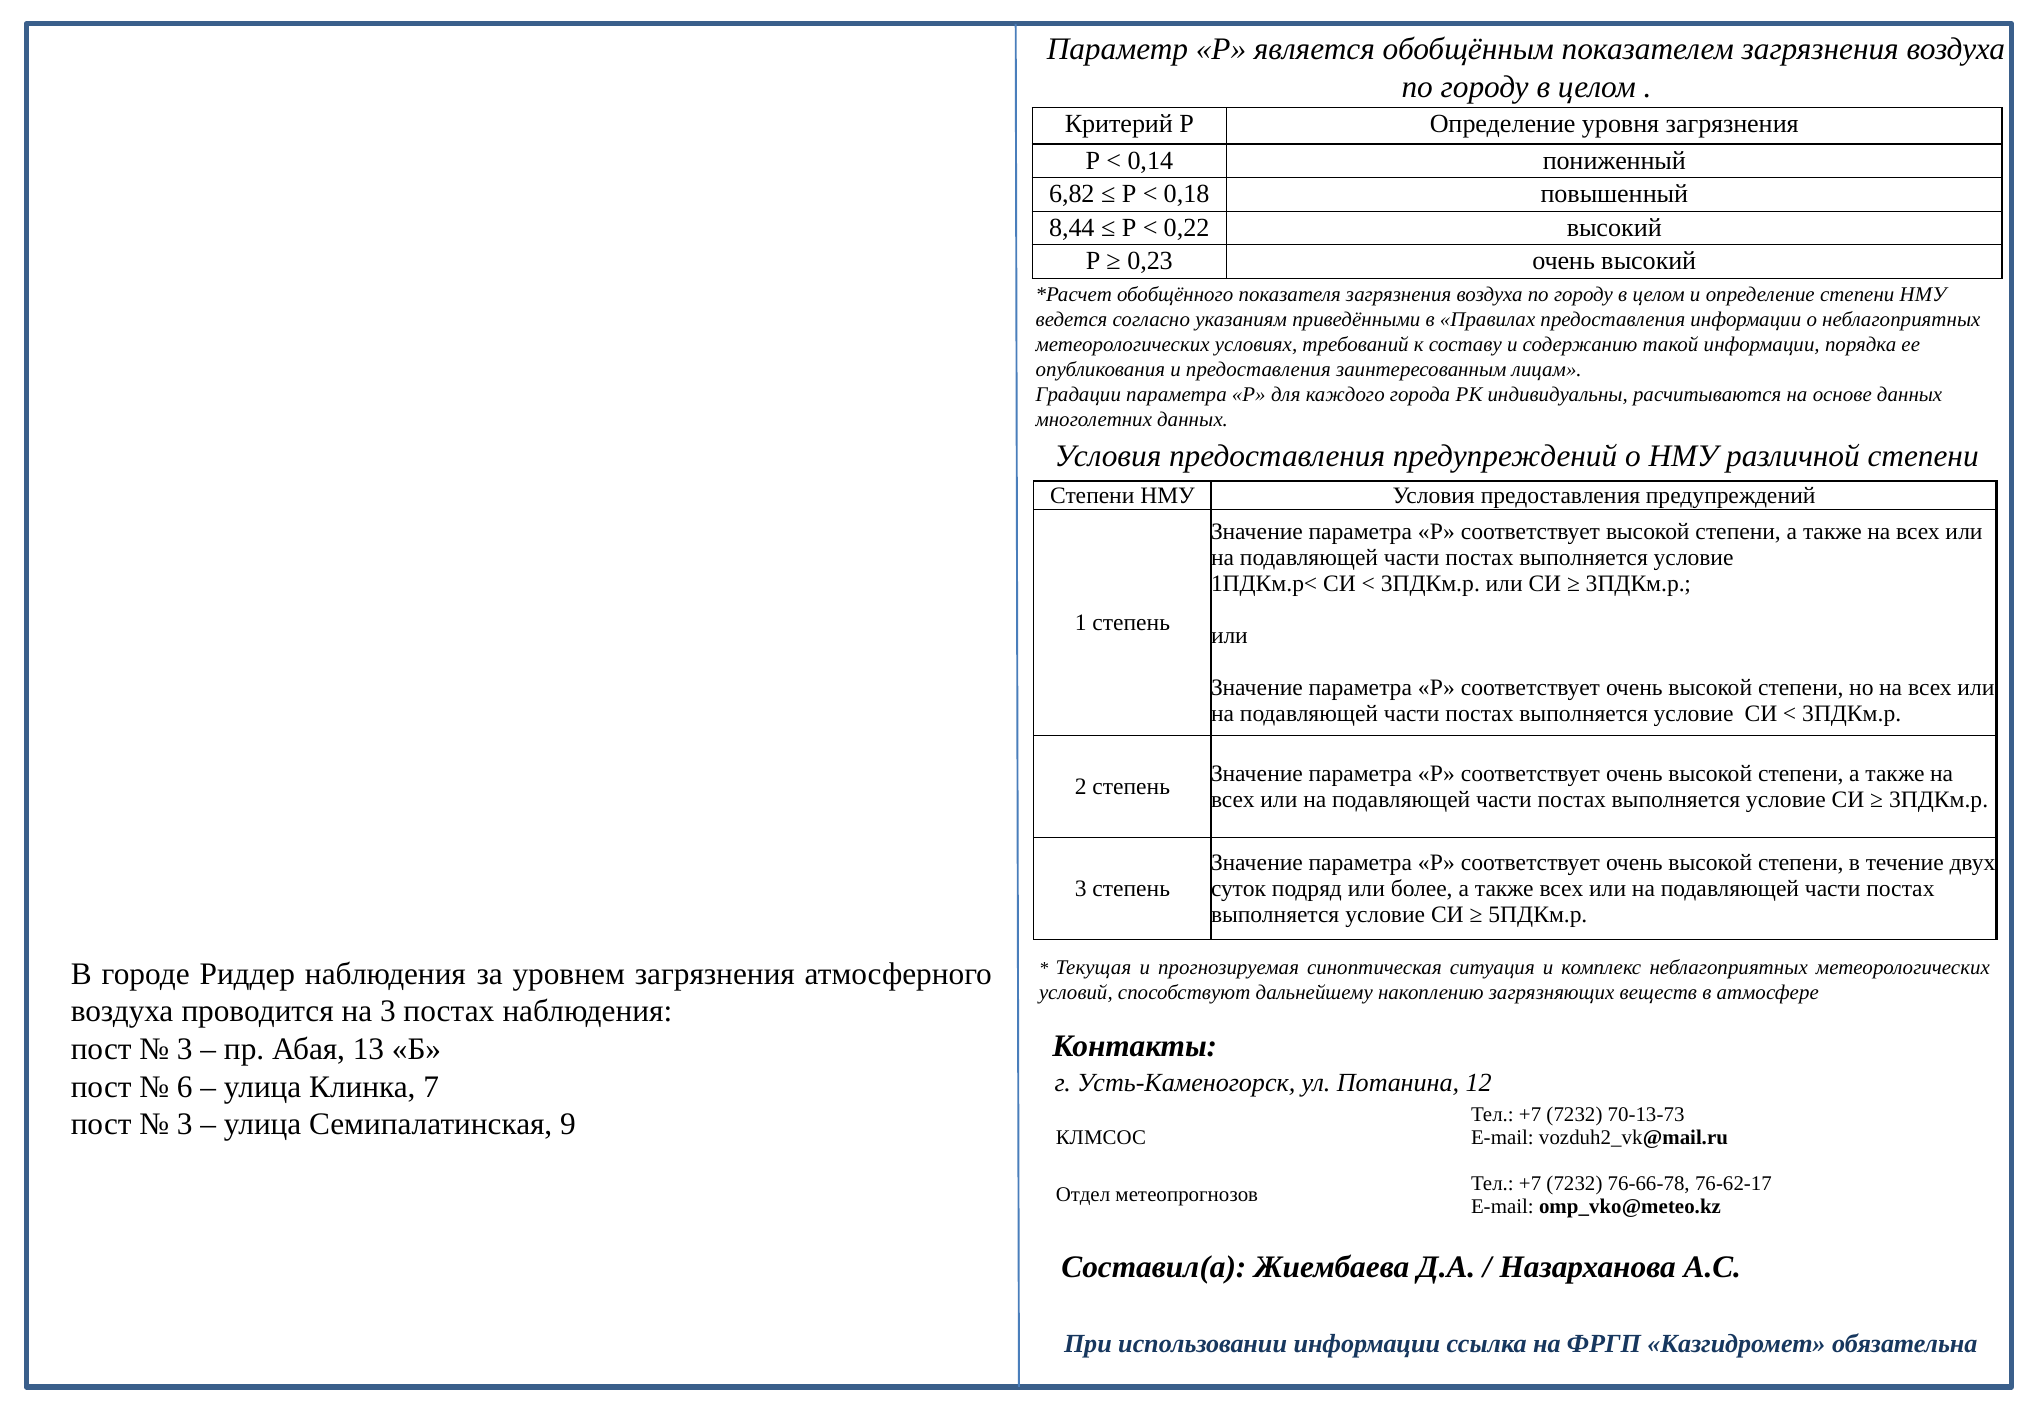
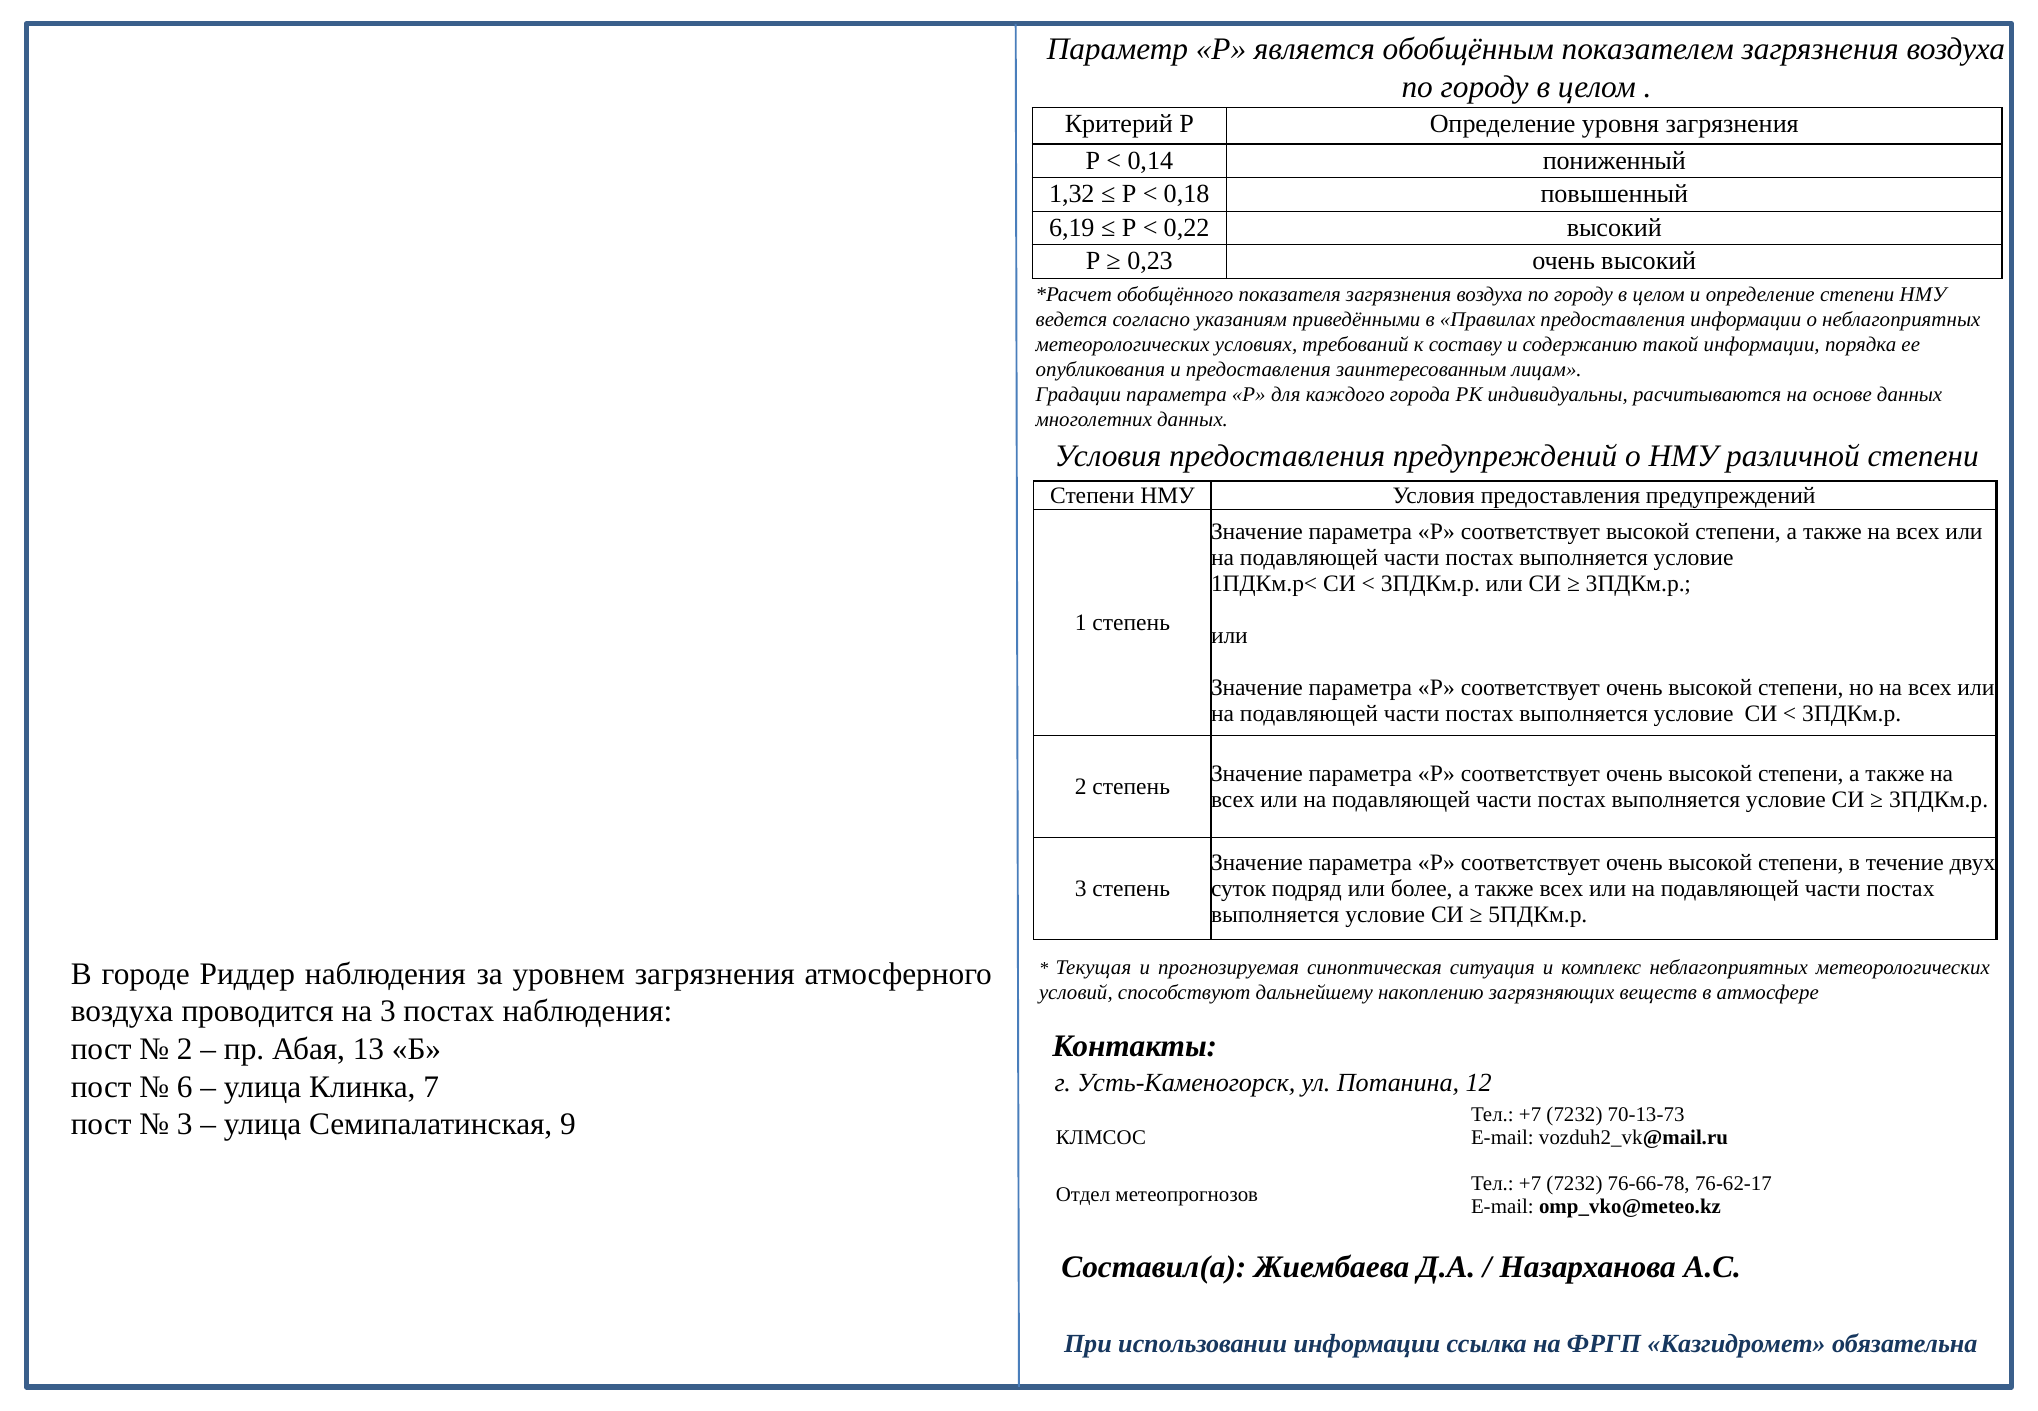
6,82: 6,82 -> 1,32 (1072, 194)
8,44: 8,44 -> 6,19 (1072, 228)
3: 3 -> 2 (185, 1049)
